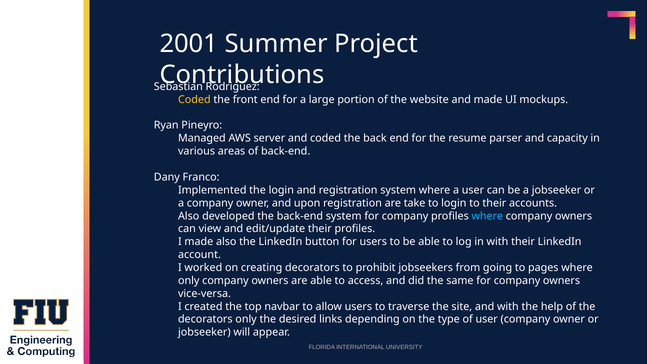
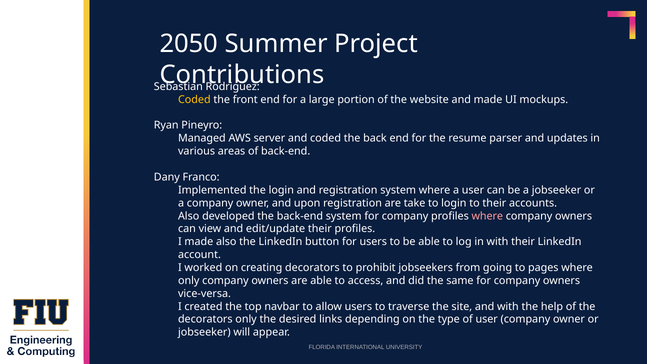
2001: 2001 -> 2050 (189, 44)
capacity: capacity -> updates (567, 138)
where colour: light blue -> pink (487, 216)
